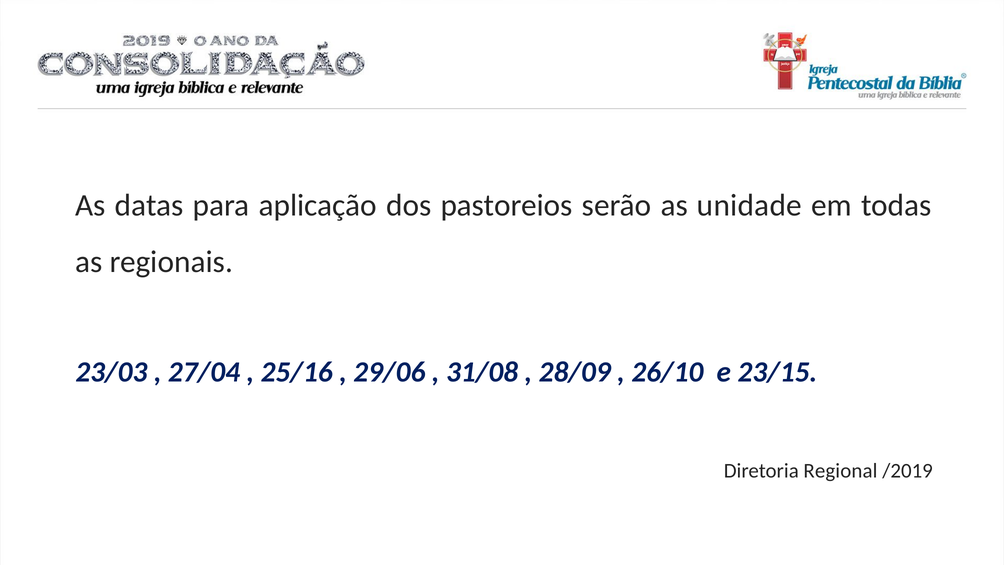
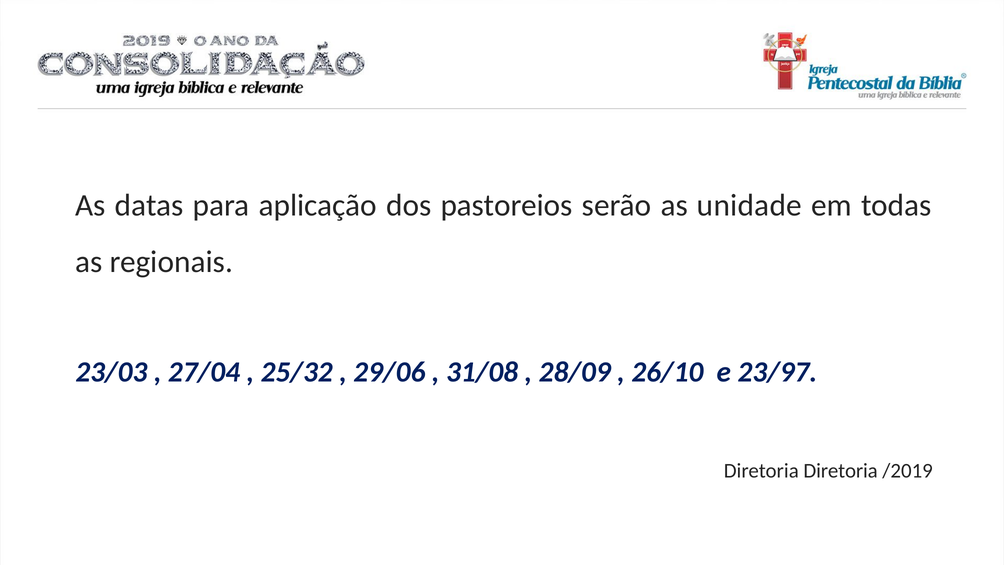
25/16: 25/16 -> 25/32 (297, 372)
23/15: 23/15 -> 23/97 (777, 372)
Diretoria Regional: Regional -> Diretoria (841, 471)
